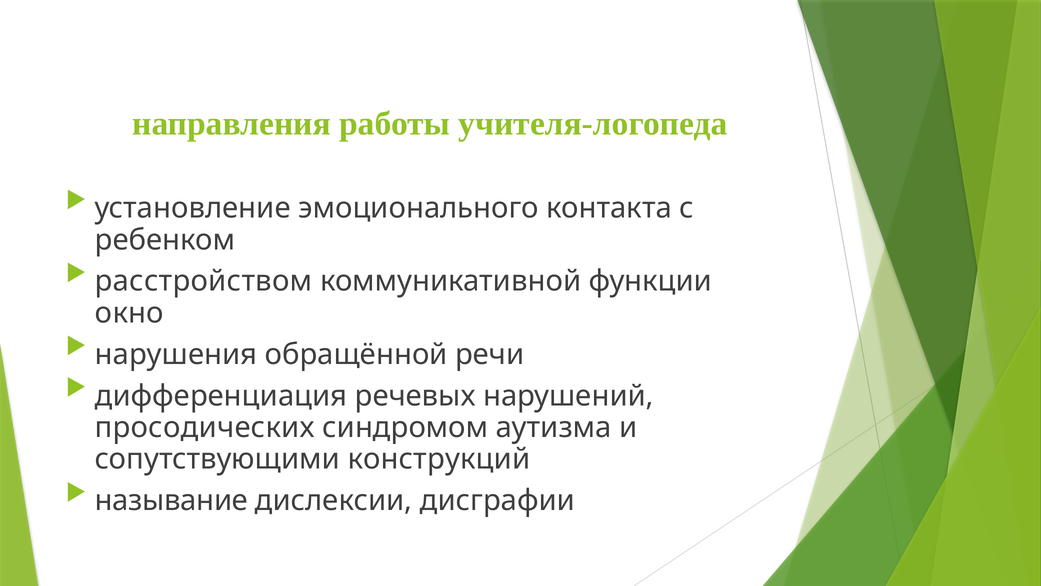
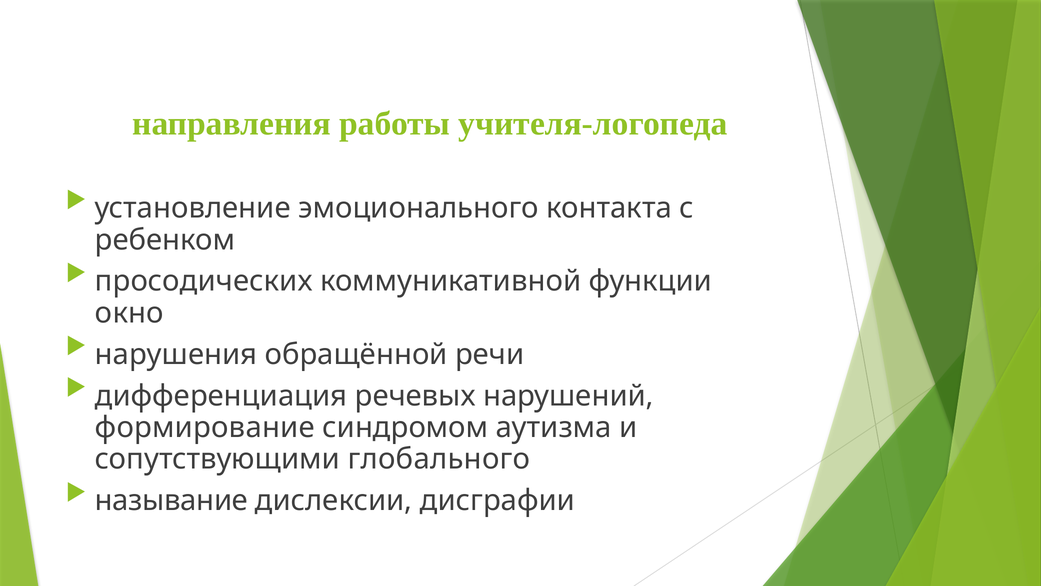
расстройством: расстройством -> просодических (204, 281)
просодических: просодических -> формирование (205, 427)
конструкций: конструкций -> глобального (439, 459)
